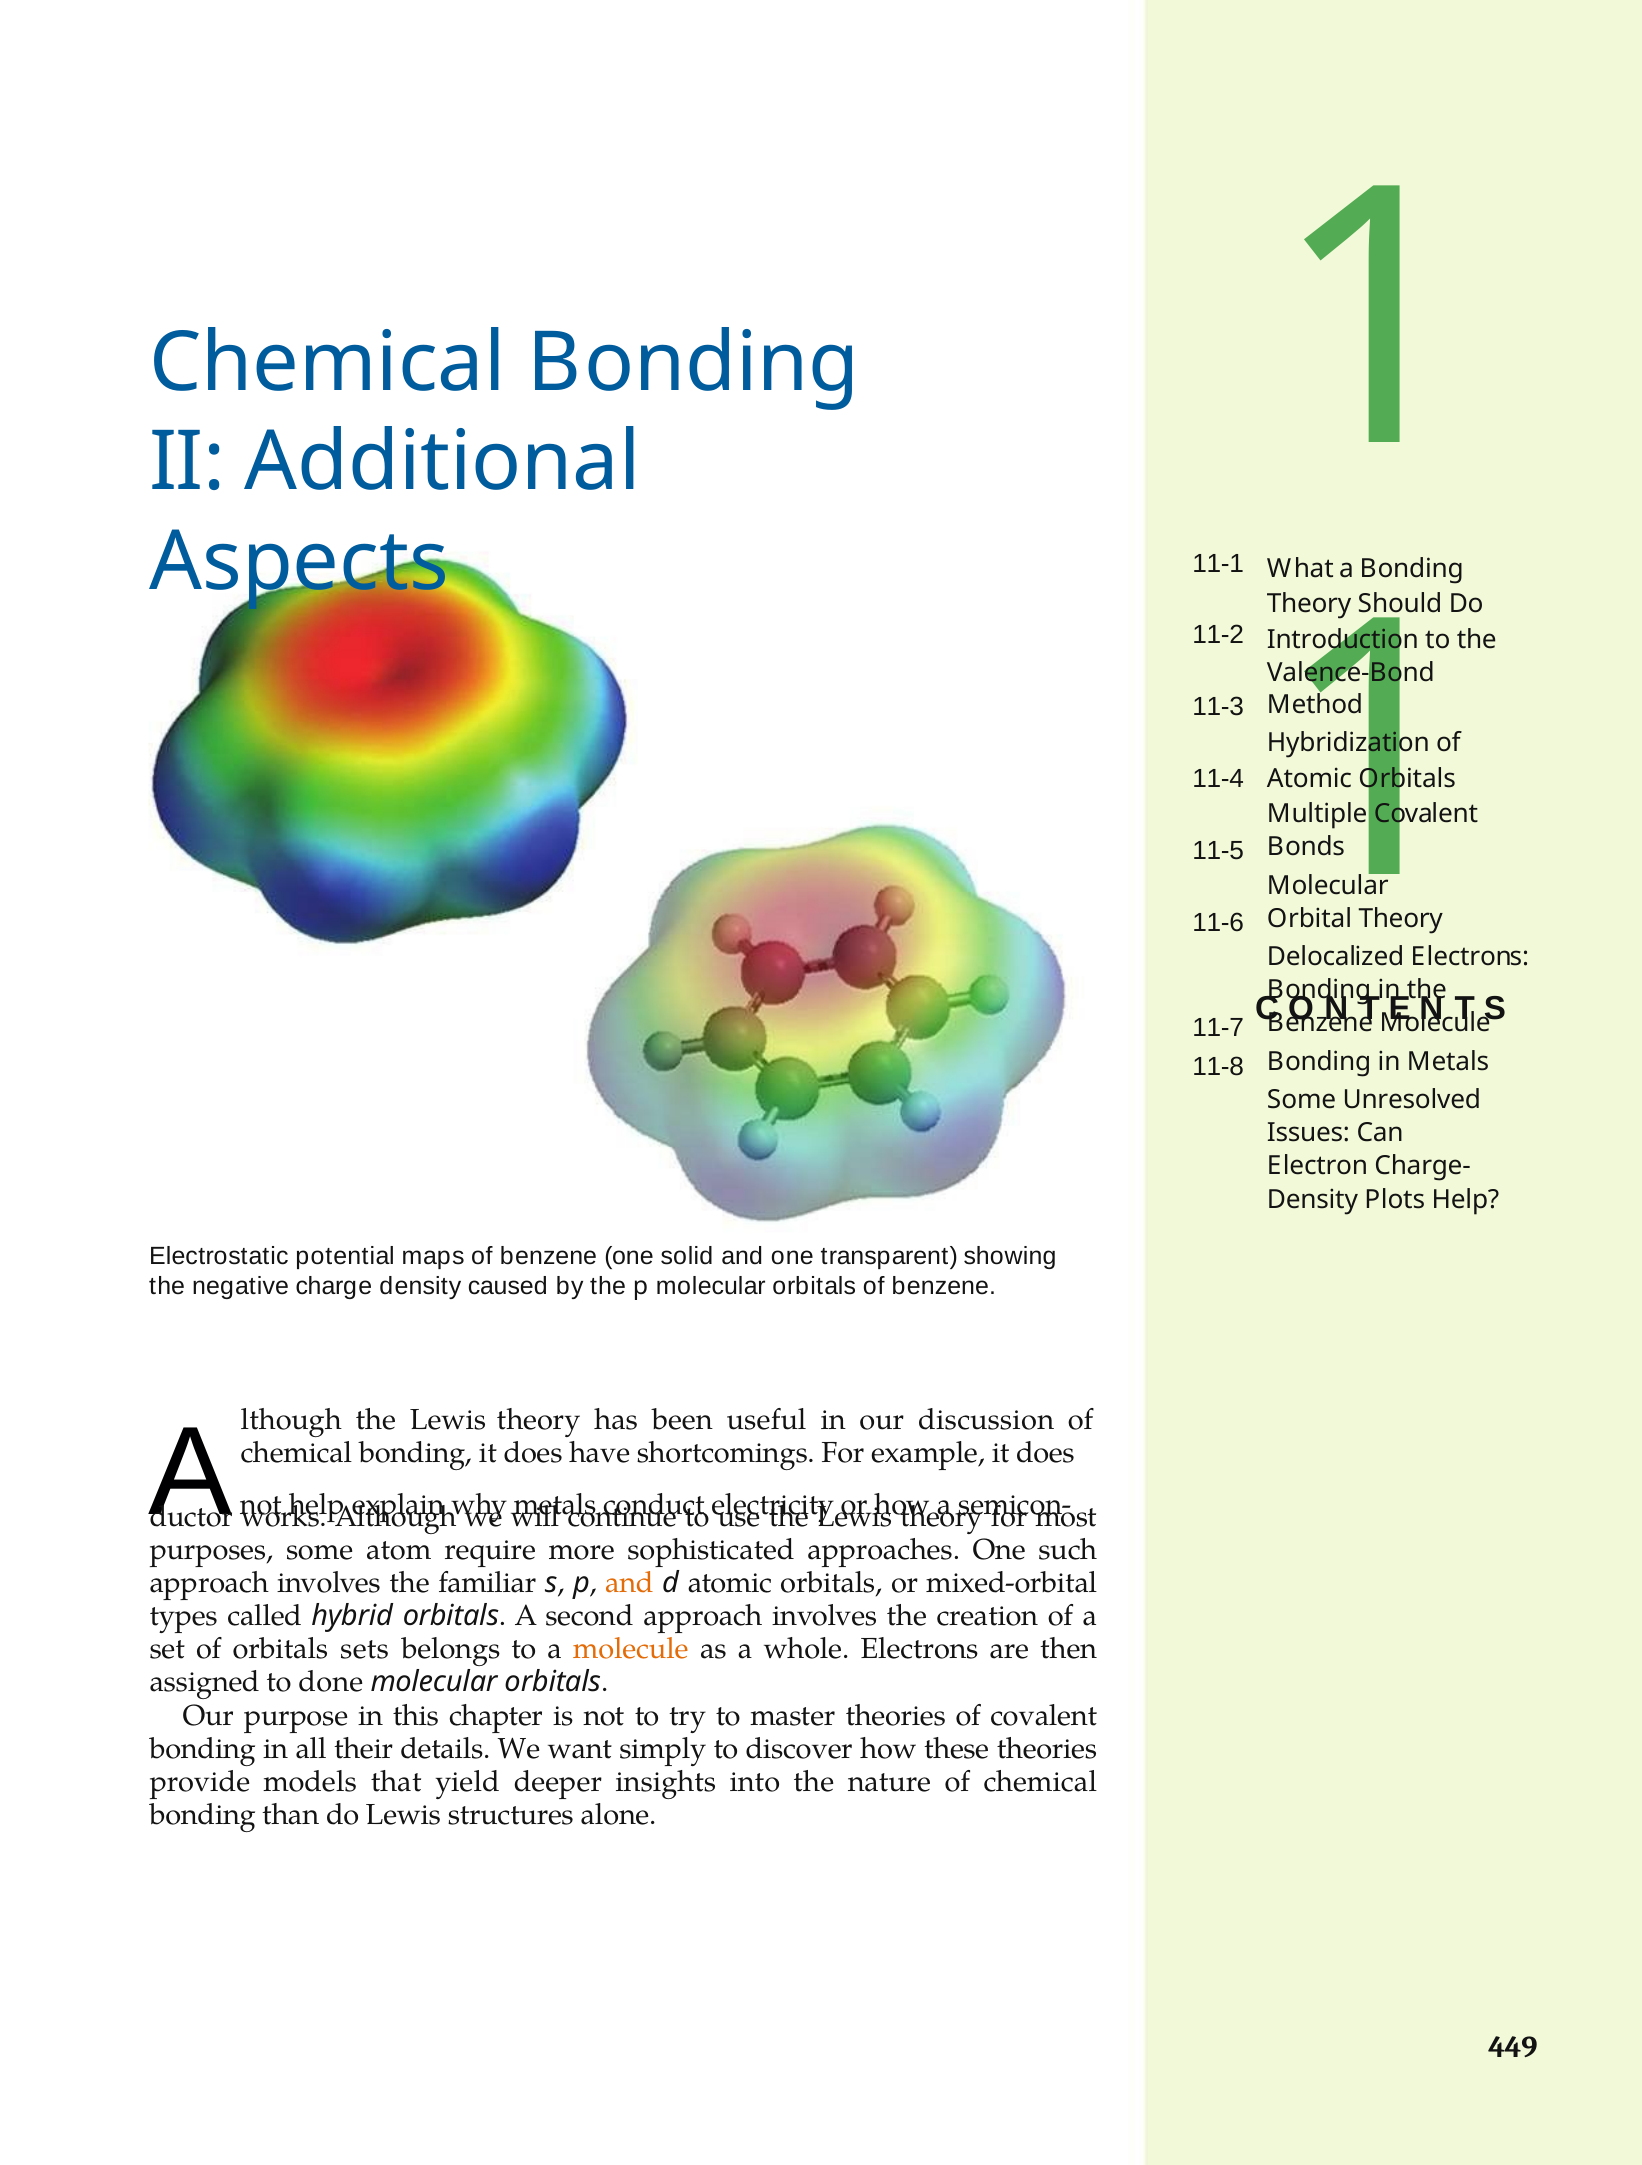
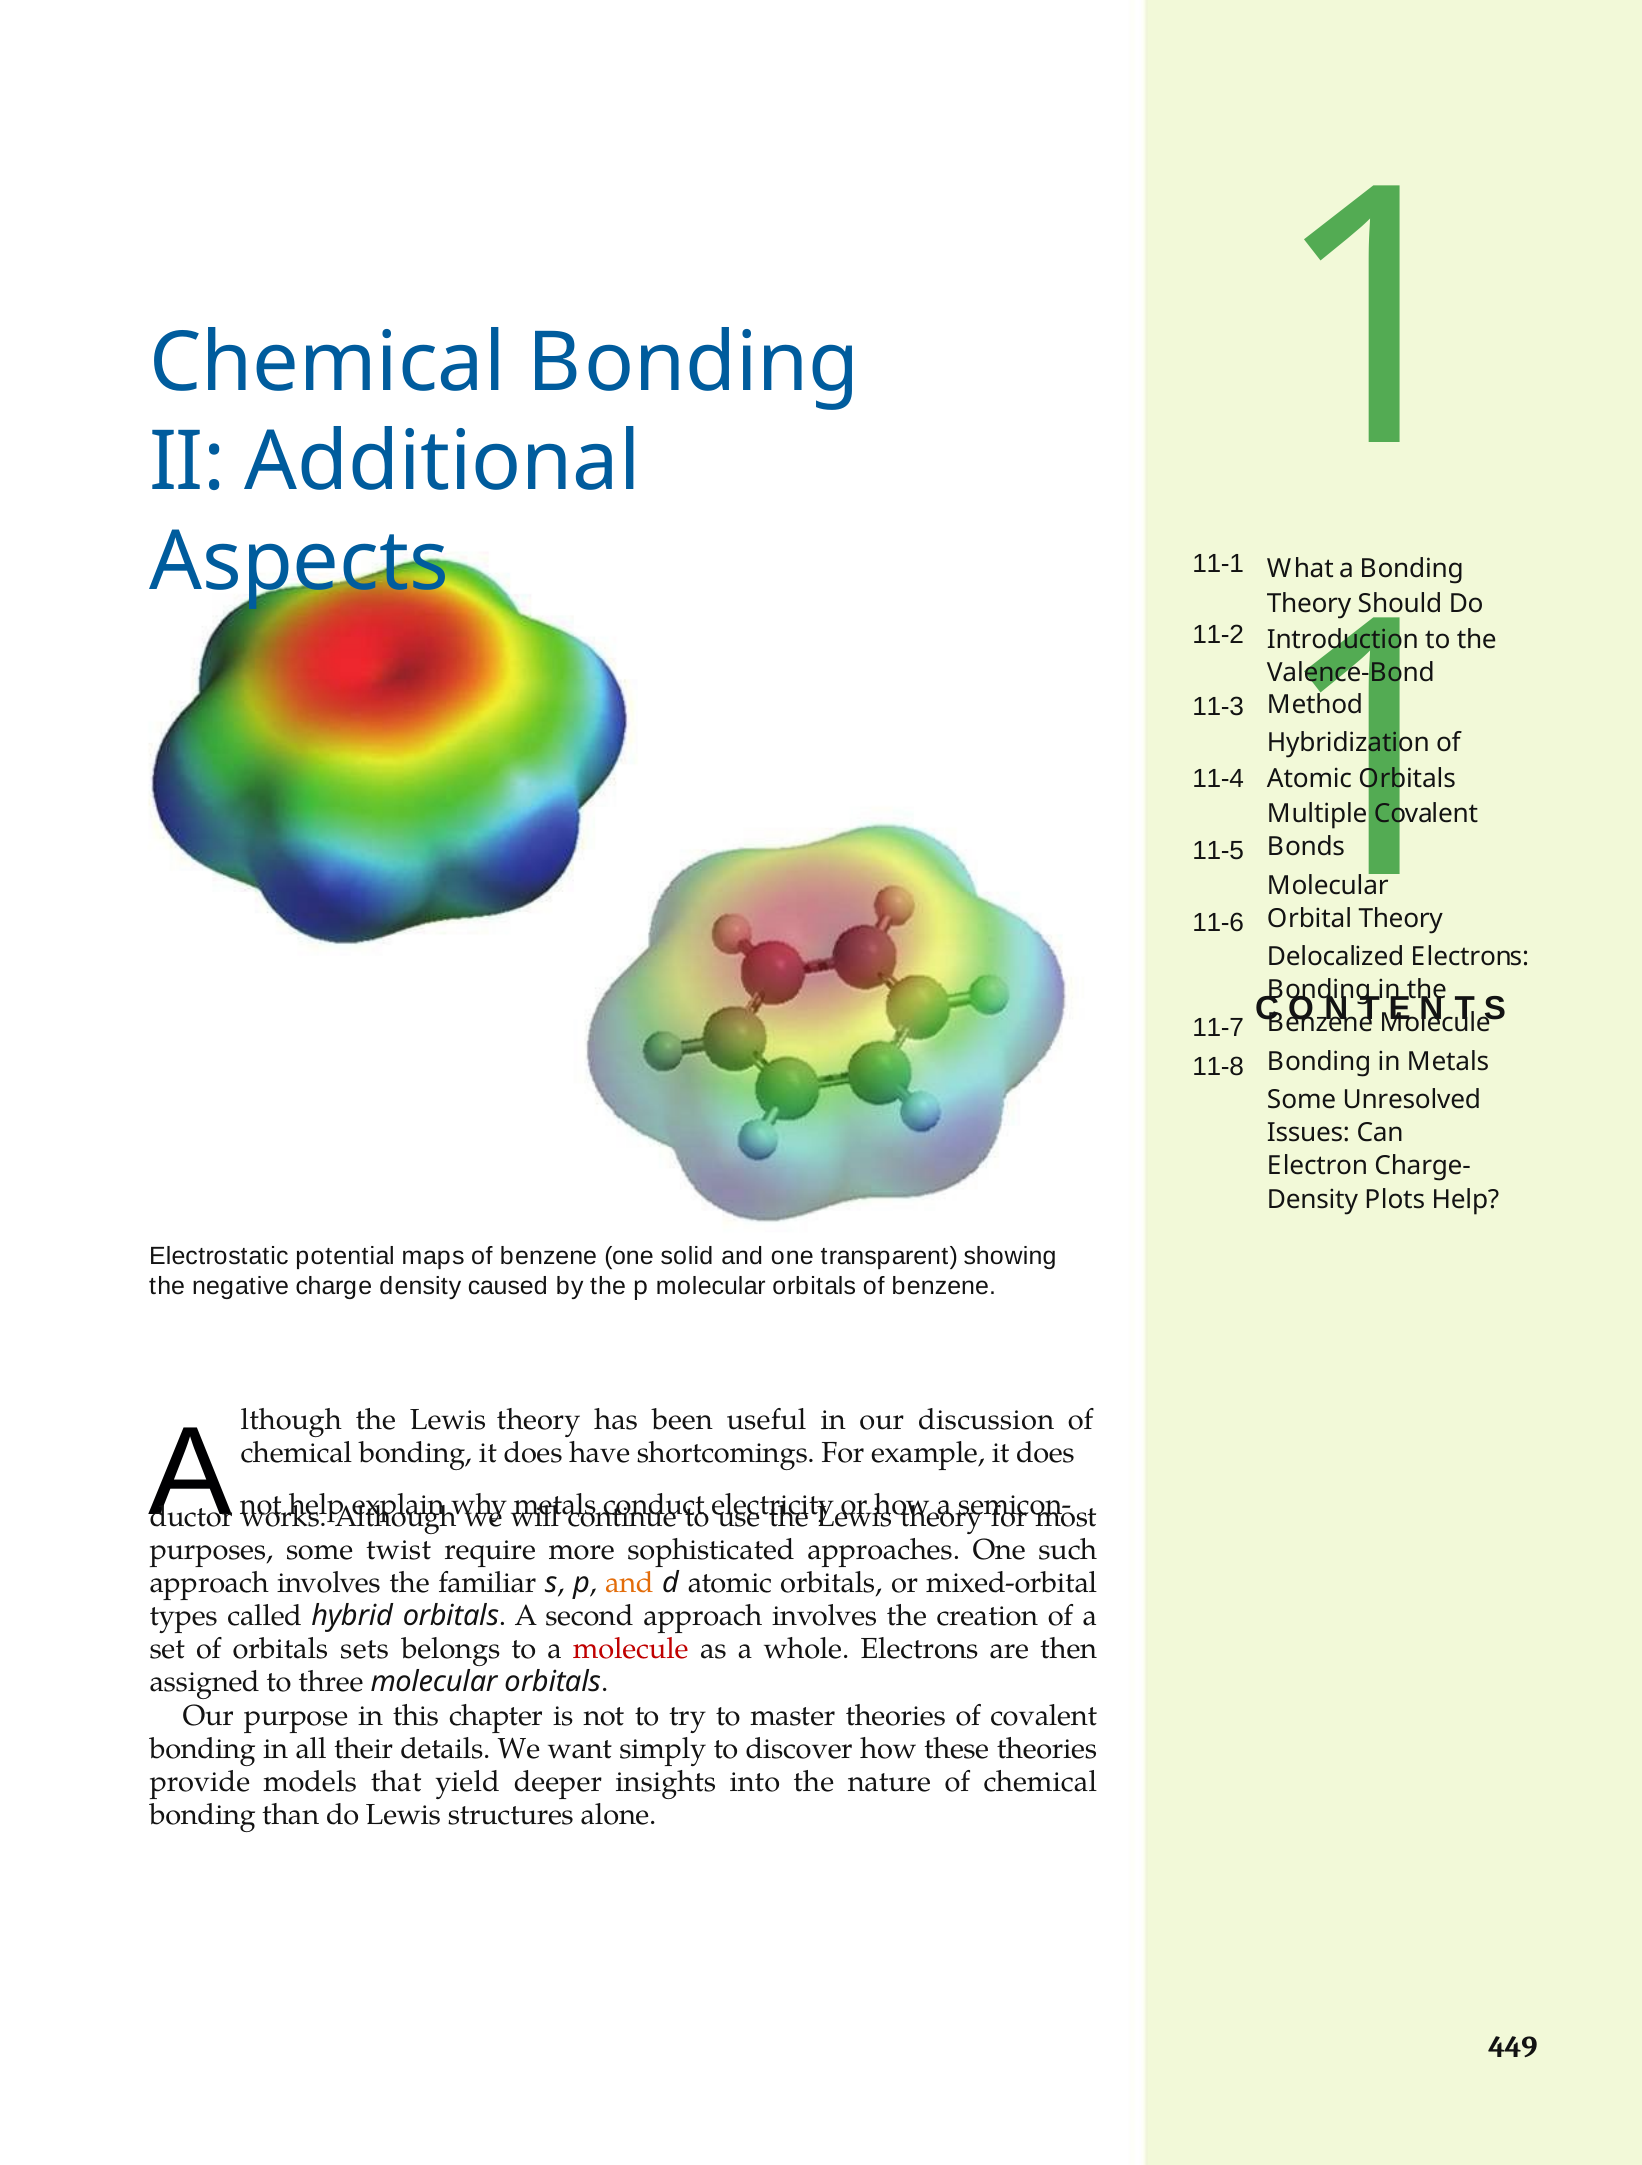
atom: atom -> twist (399, 1550)
molecule colour: orange -> red (631, 1649)
done: done -> three (331, 1682)
